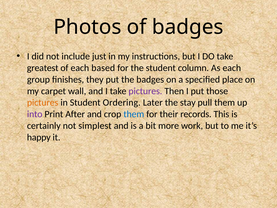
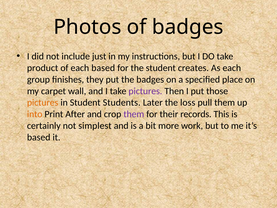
greatest: greatest -> product (43, 68)
column: column -> creates (193, 68)
Ordering: Ordering -> Students (122, 102)
stay: stay -> loss (188, 102)
into colour: purple -> orange (35, 114)
them colour: blue -> purple (134, 114)
happy: happy -> based (39, 137)
